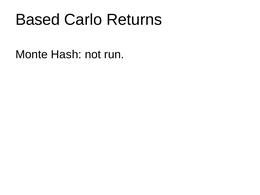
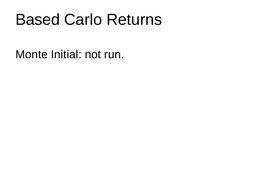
Hash: Hash -> Initial (66, 55)
